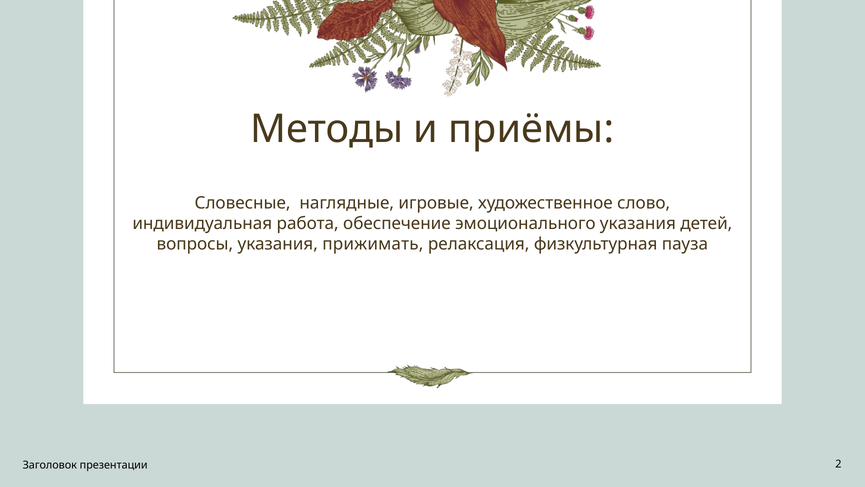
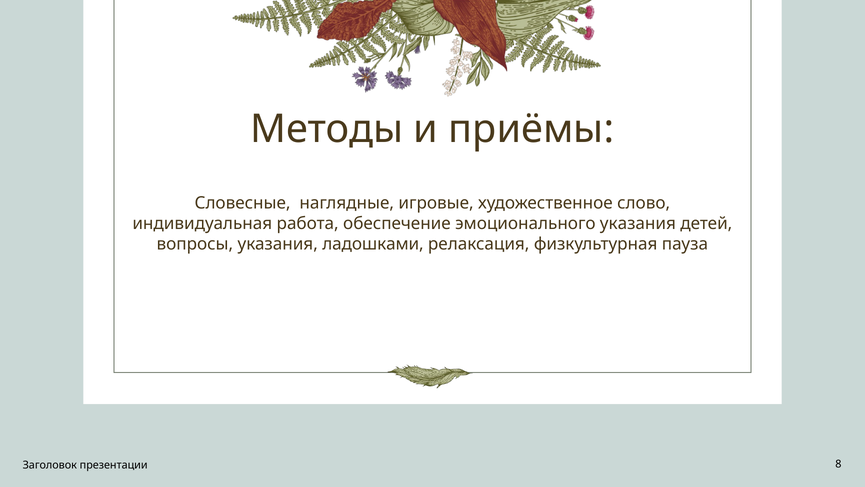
прижимать: прижимать -> ладошками (373, 244)
2: 2 -> 8 (838, 464)
